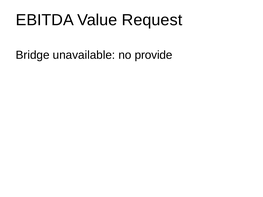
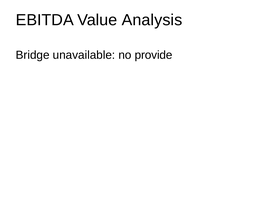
Request: Request -> Analysis (152, 20)
